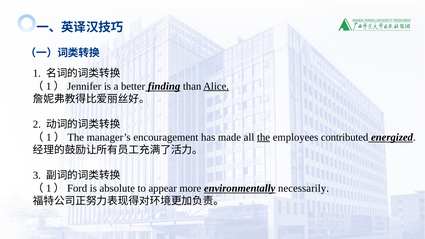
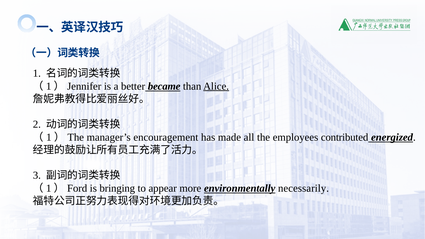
finding: finding -> became (164, 86)
the underline: present -> none (264, 137)
absolute: absolute -> bringing (117, 188)
